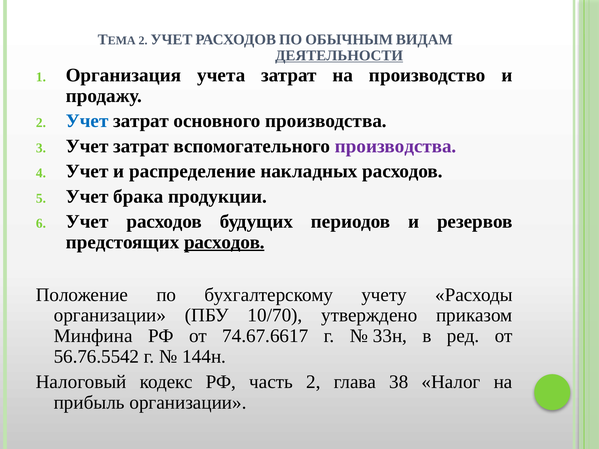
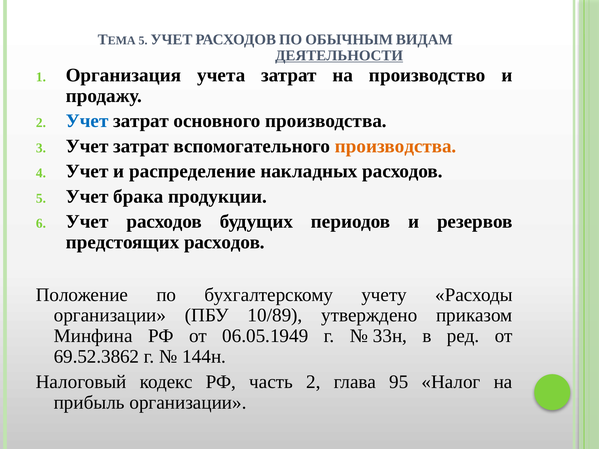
2: 2 -> 5 (143, 40)
производства colour: purple -> orange (396, 146)
расходов underline: present -> none (224, 242)
10/70: 10/70 -> 10/89 (275, 316)
74.67.6617: 74.67.6617 -> 06.05.1949 (265, 336)
56.76.5542: 56.76.5542 -> 69.52.3862 (97, 357)
38: 38 -> 95 (399, 382)
